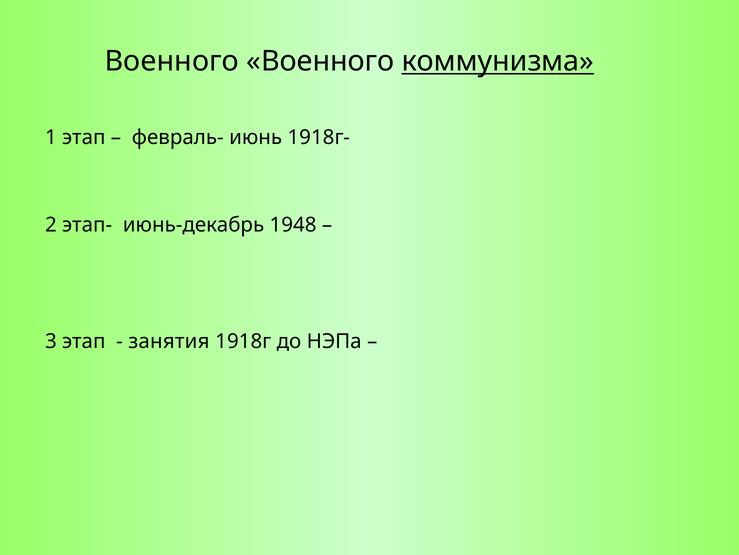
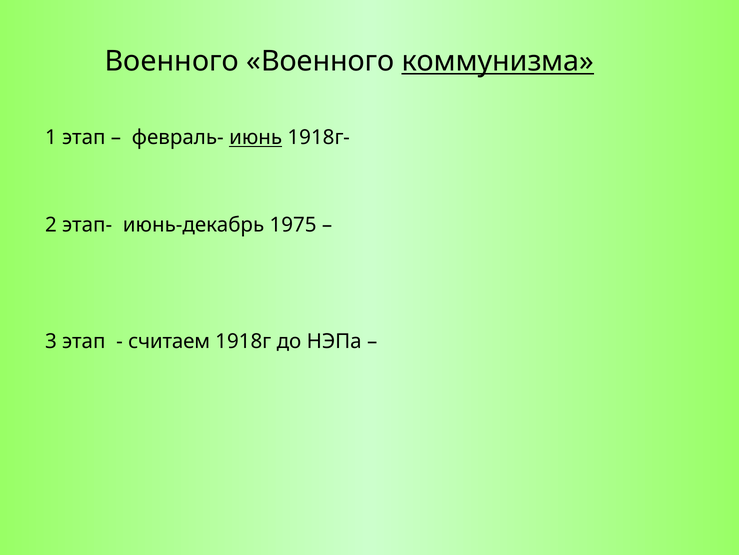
июнь underline: none -> present (256, 137)
1948: 1948 -> 1975 (293, 225)
занятия: занятия -> считаем (169, 341)
